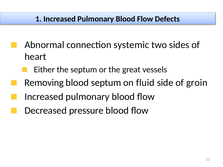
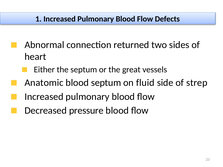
systemic: systemic -> returned (131, 45)
Removing: Removing -> Anatomic (44, 83)
groin: groin -> strep (197, 83)
